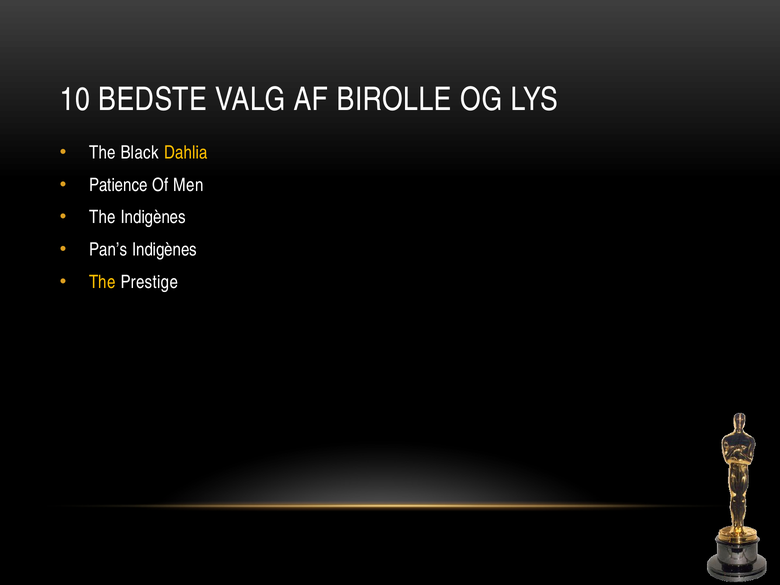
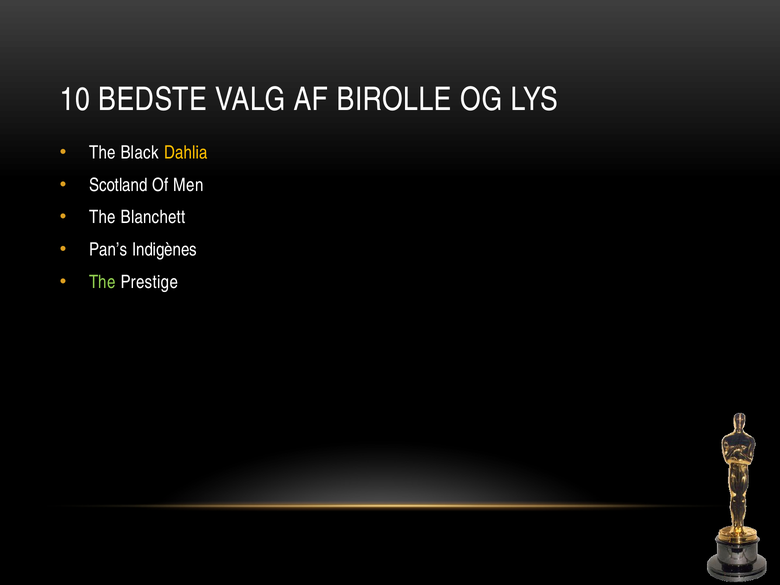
Patience: Patience -> Scotland (118, 185)
The Indigènes: Indigènes -> Blanchett (153, 217)
The colour: yellow -> light green (102, 282)
